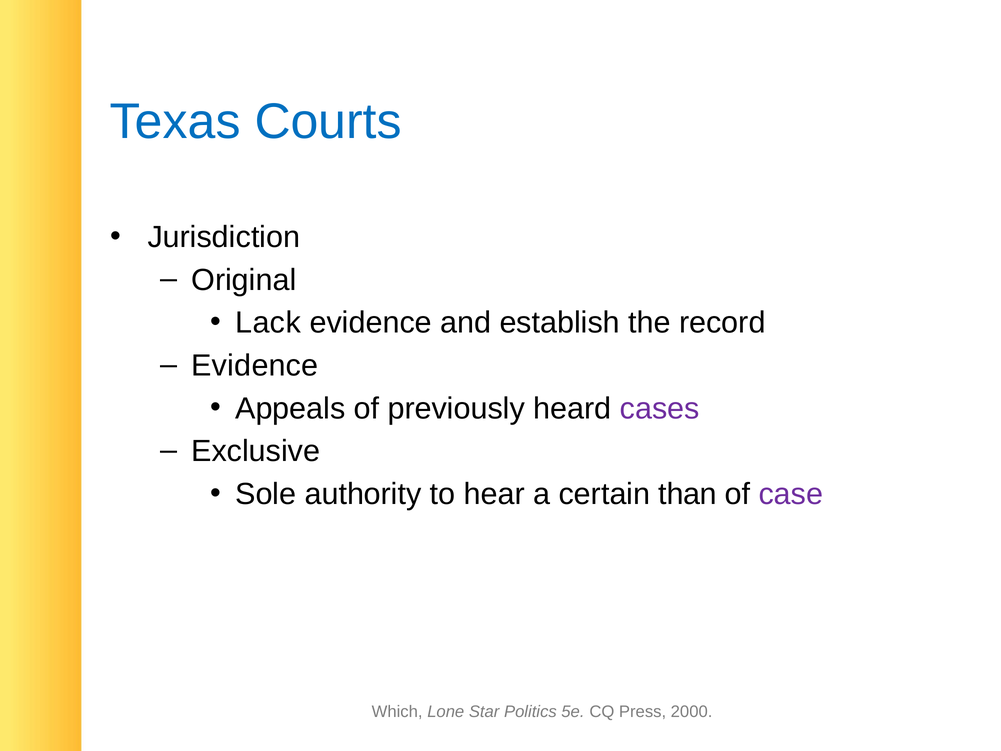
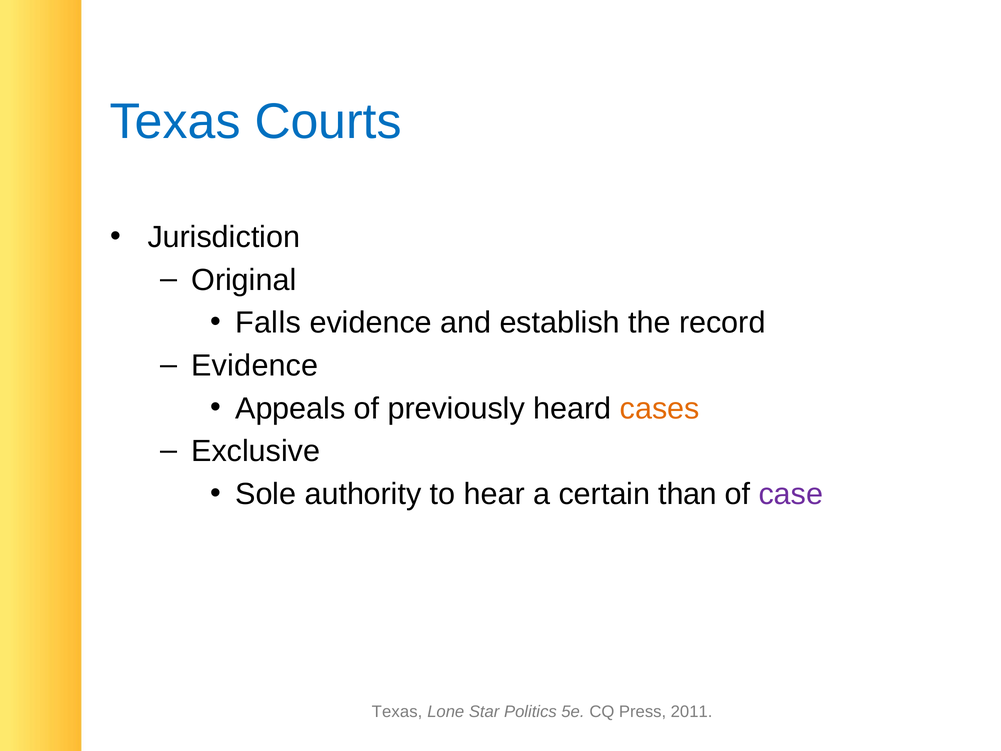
Lack: Lack -> Falls (268, 323)
cases colour: purple -> orange (660, 408)
Which: Which -> Texas (397, 711)
2000: 2000 -> 2011 (692, 711)
